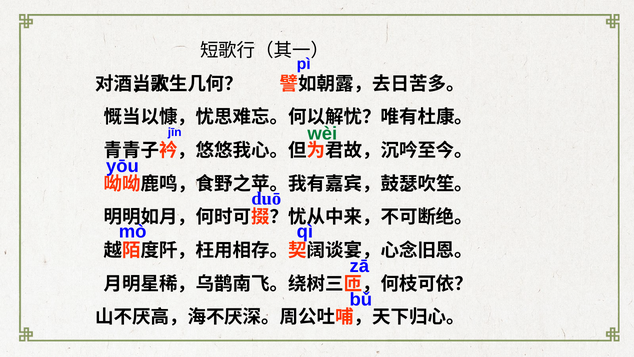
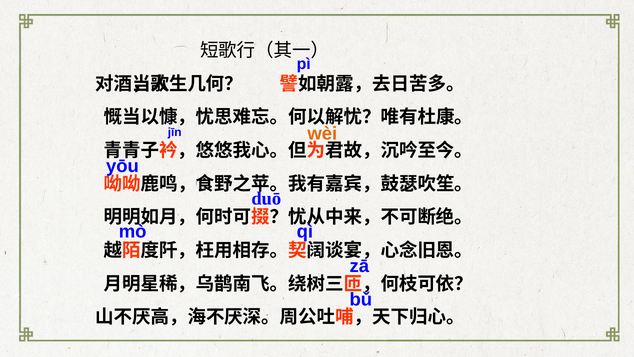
wèi colour: green -> orange (322, 133)
